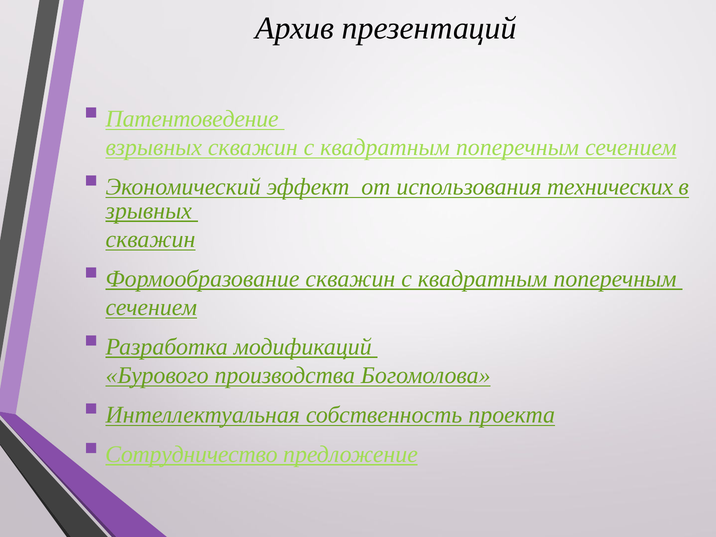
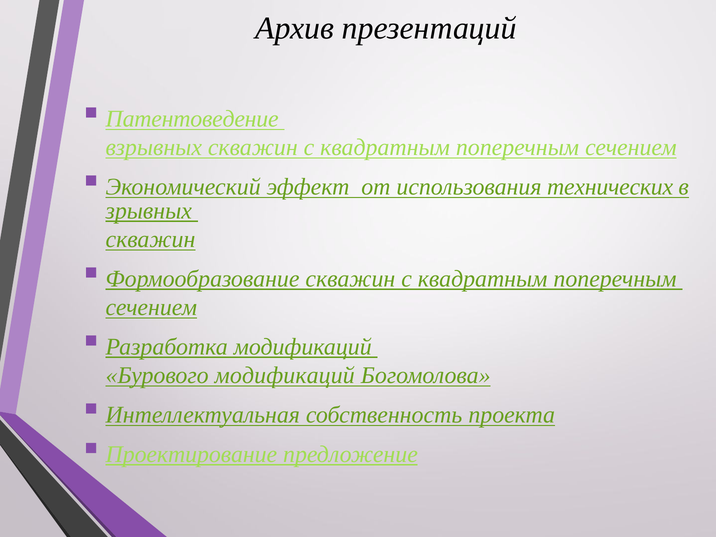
Бурового производства: производства -> модификаций (285, 375)
Сотрудничество: Сотрудничество -> Проектирование (191, 454)
